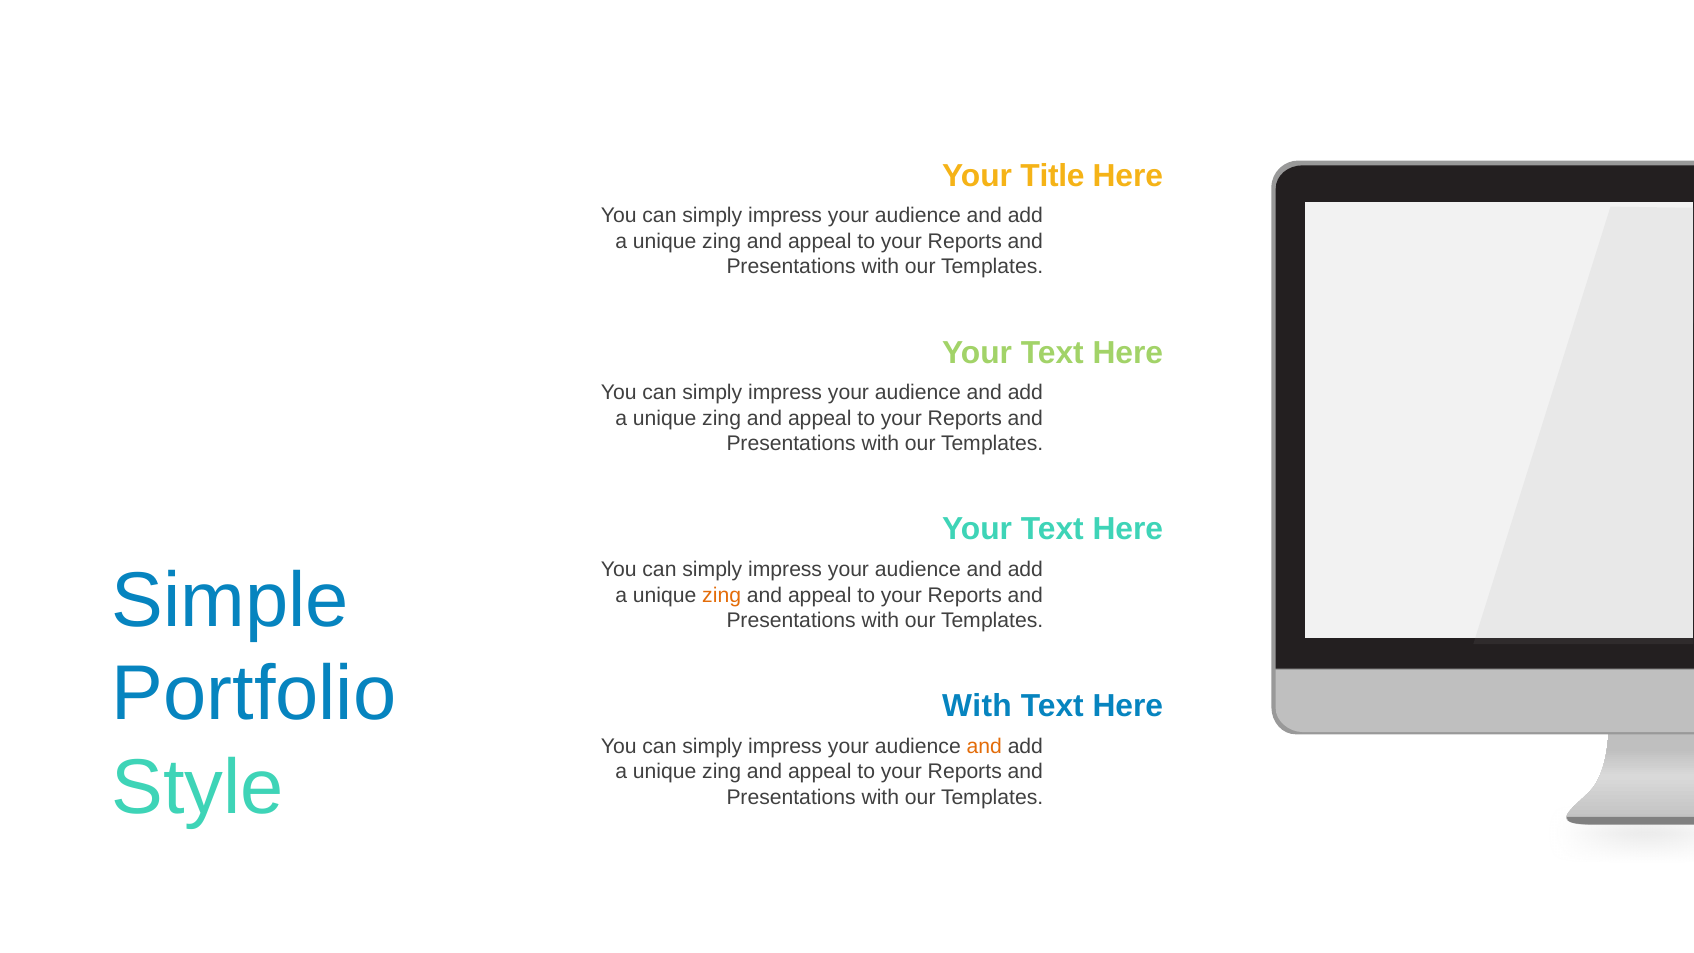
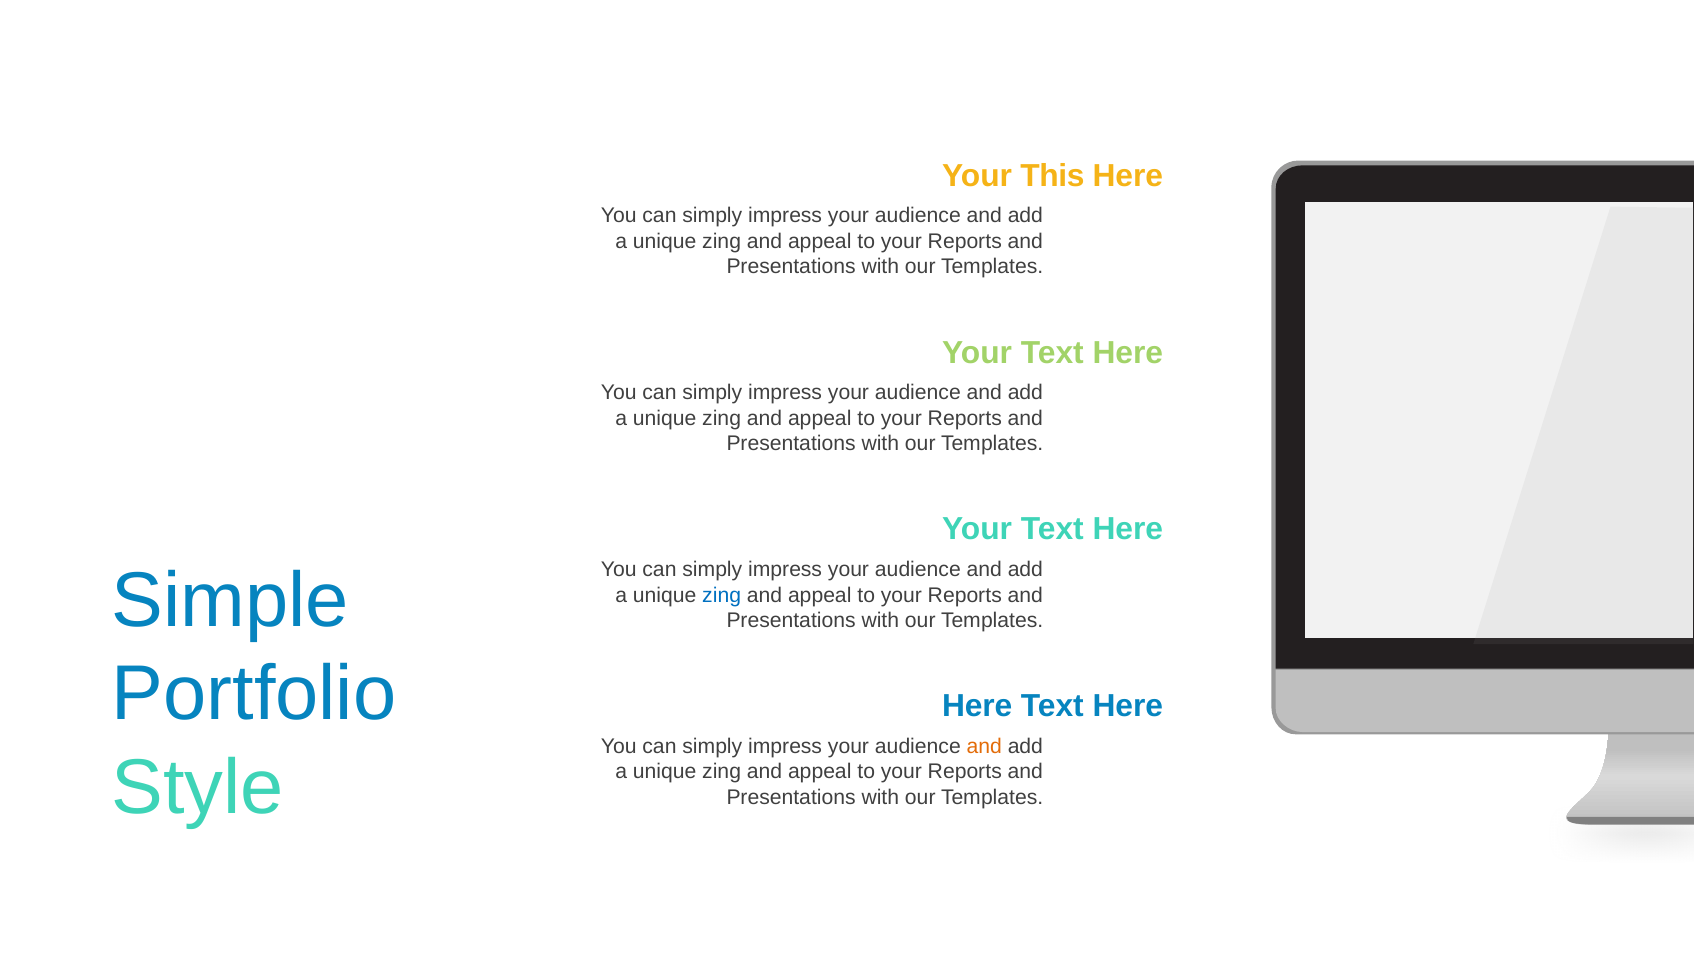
Title: Title -> This (1052, 176)
zing colour: orange -> blue (722, 595)
With: With -> Here (977, 706)
